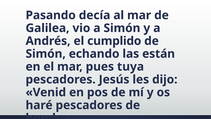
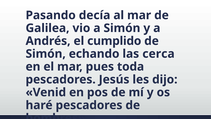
están: están -> cerca (158, 54)
tuya: tuya -> toda (131, 66)
